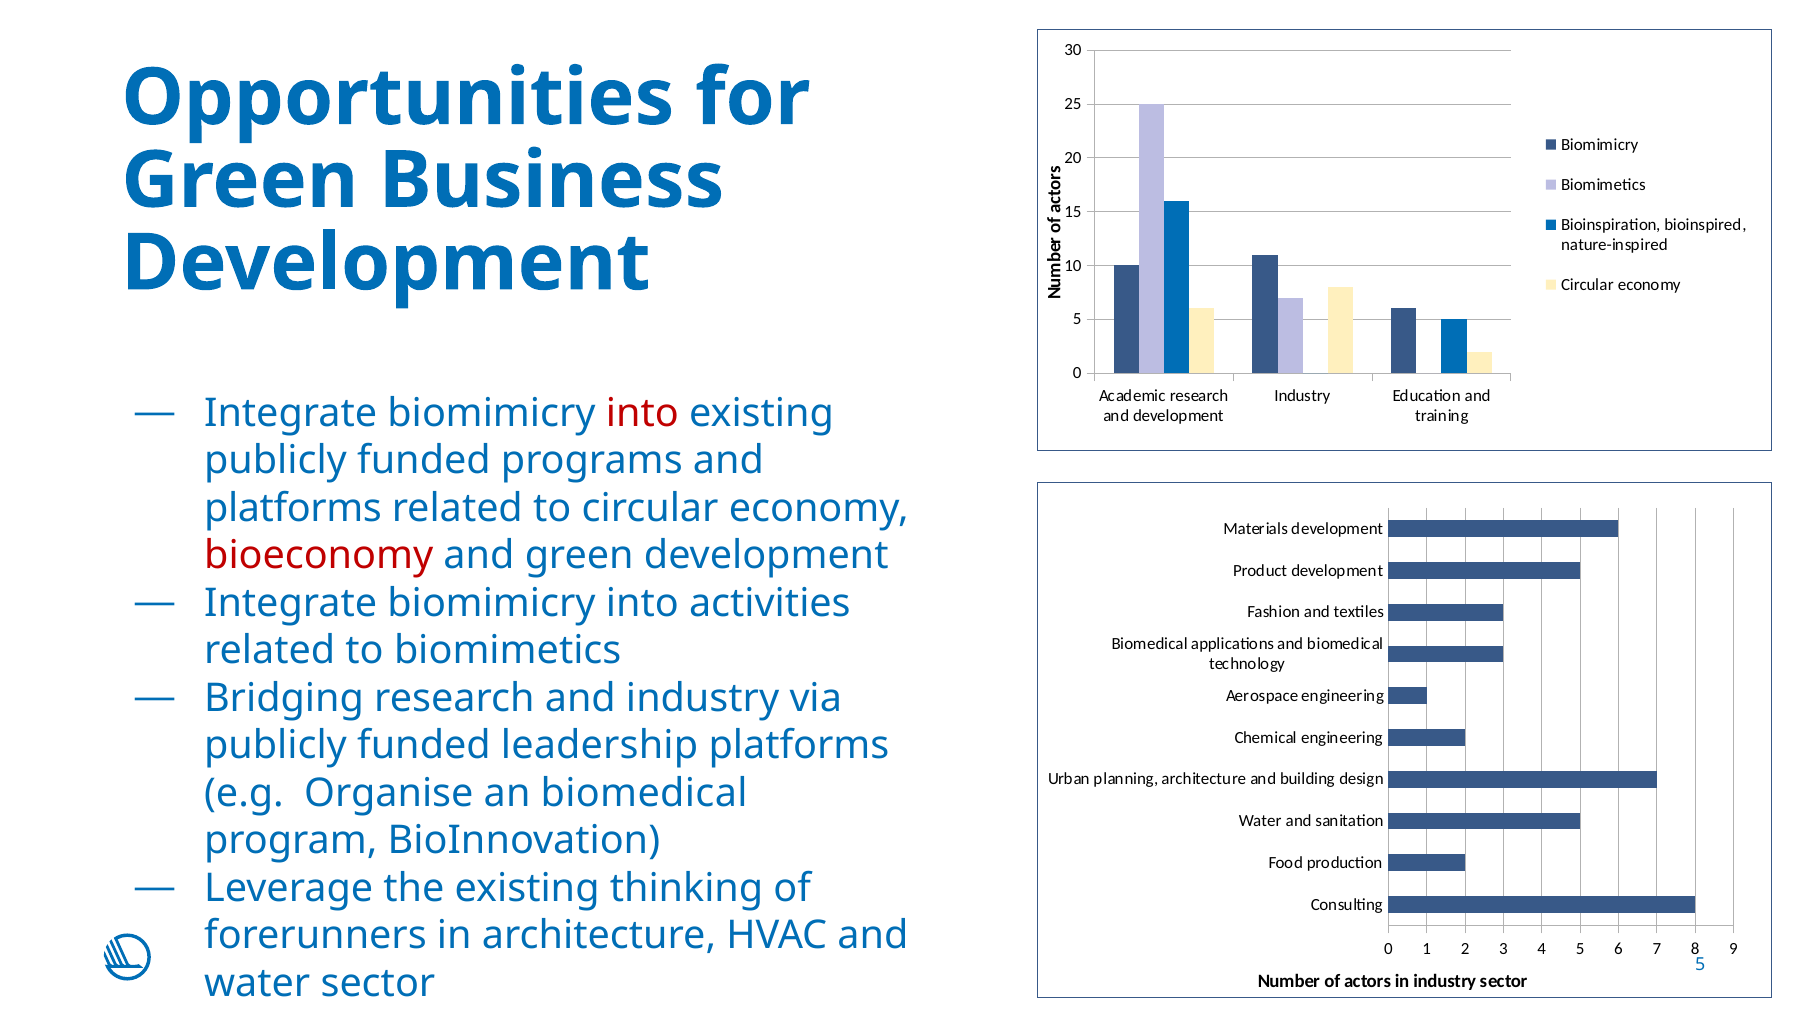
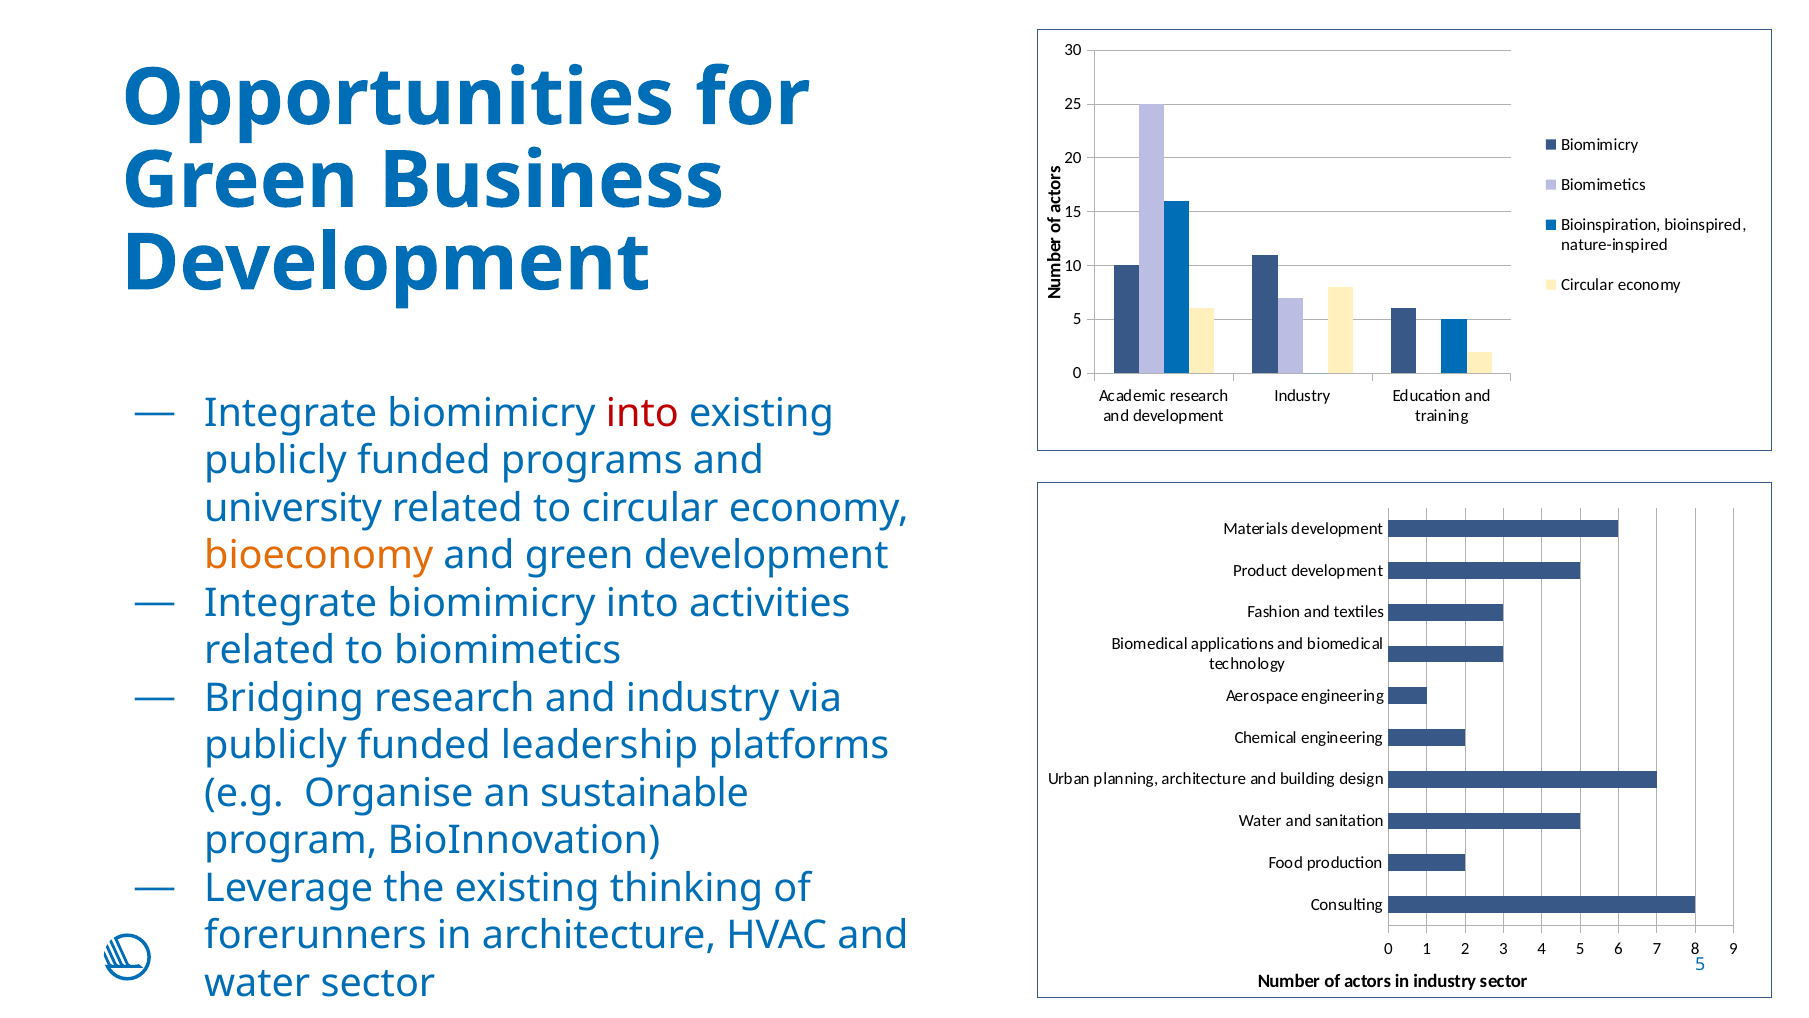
platforms: platforms -> university (293, 508)
bioeconomy colour: red -> orange (319, 556)
an biomedical: biomedical -> sustainable (645, 793)
